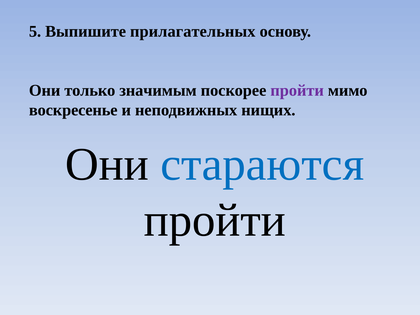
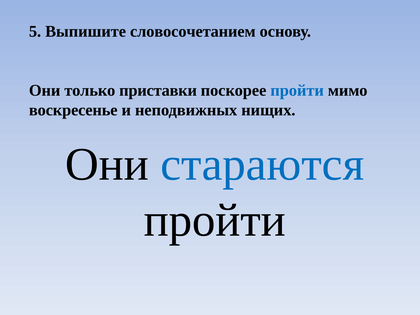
прилагательных: прилагательных -> словосочетанием (193, 32)
значимым: значимым -> приставки (158, 90)
пройти colour: purple -> blue (297, 90)
